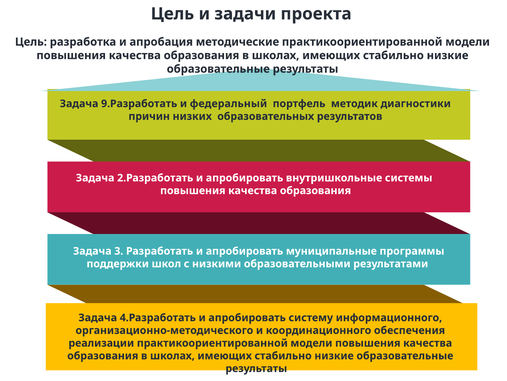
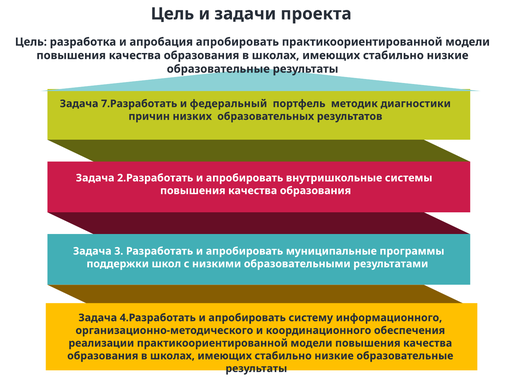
апробация методические: методические -> апробировать (237, 42)
9.Разработать: 9.Разработать -> 7.Разработать (139, 103)
